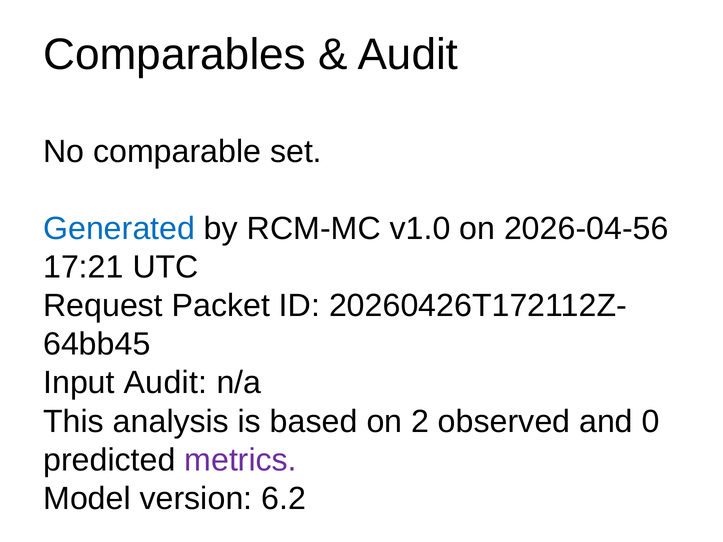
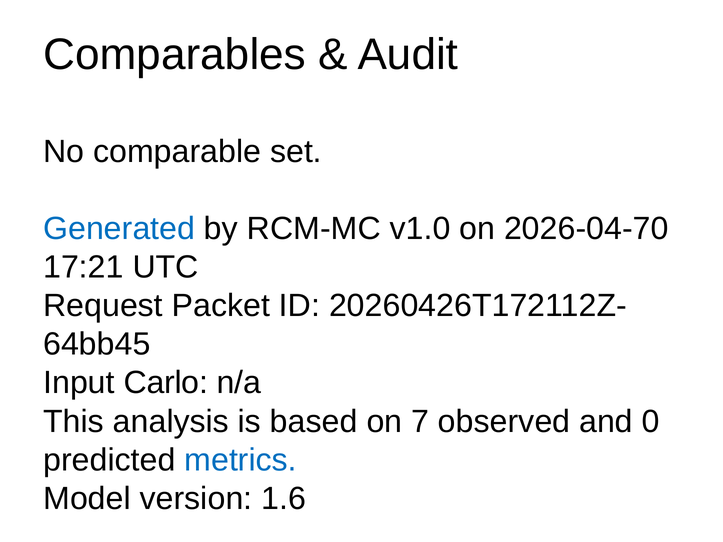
2026-04-56: 2026-04-56 -> 2026-04-70 (586, 229)
Input Audit: Audit -> Carlo (166, 383)
2: 2 -> 7 (420, 422)
metrics colour: purple -> blue (241, 460)
6.2: 6.2 -> 1.6 (284, 499)
